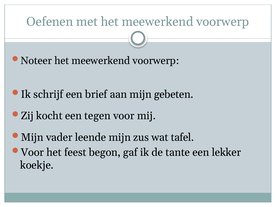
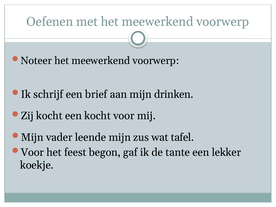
gebeten: gebeten -> drinken (174, 94)
een tegen: tegen -> kocht (98, 116)
